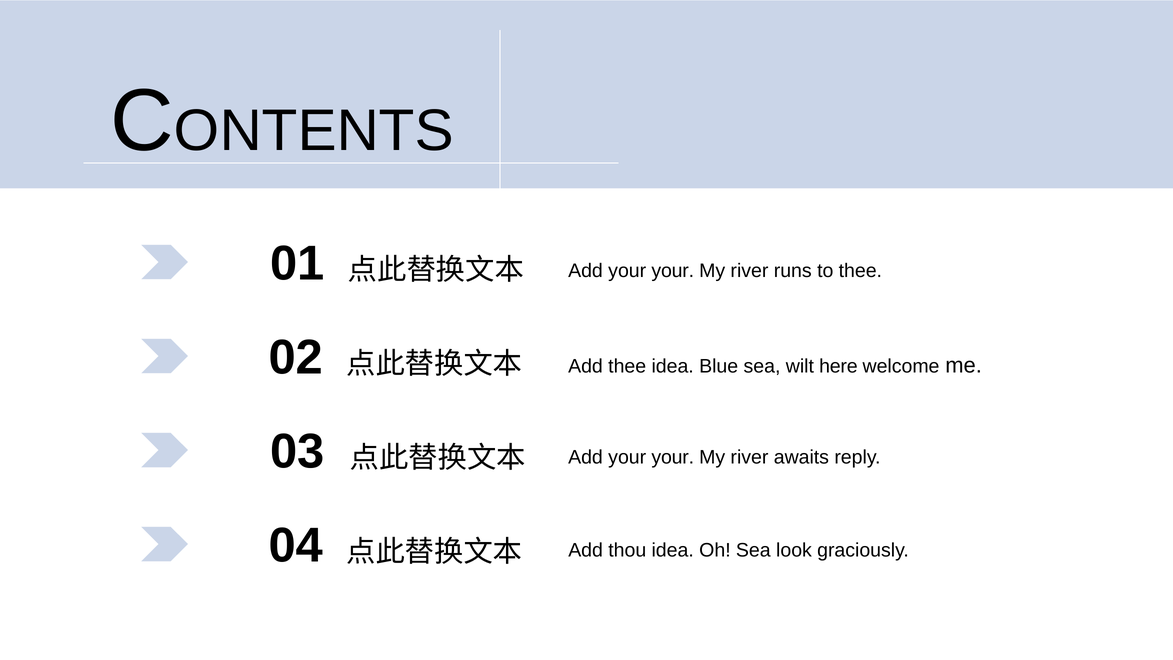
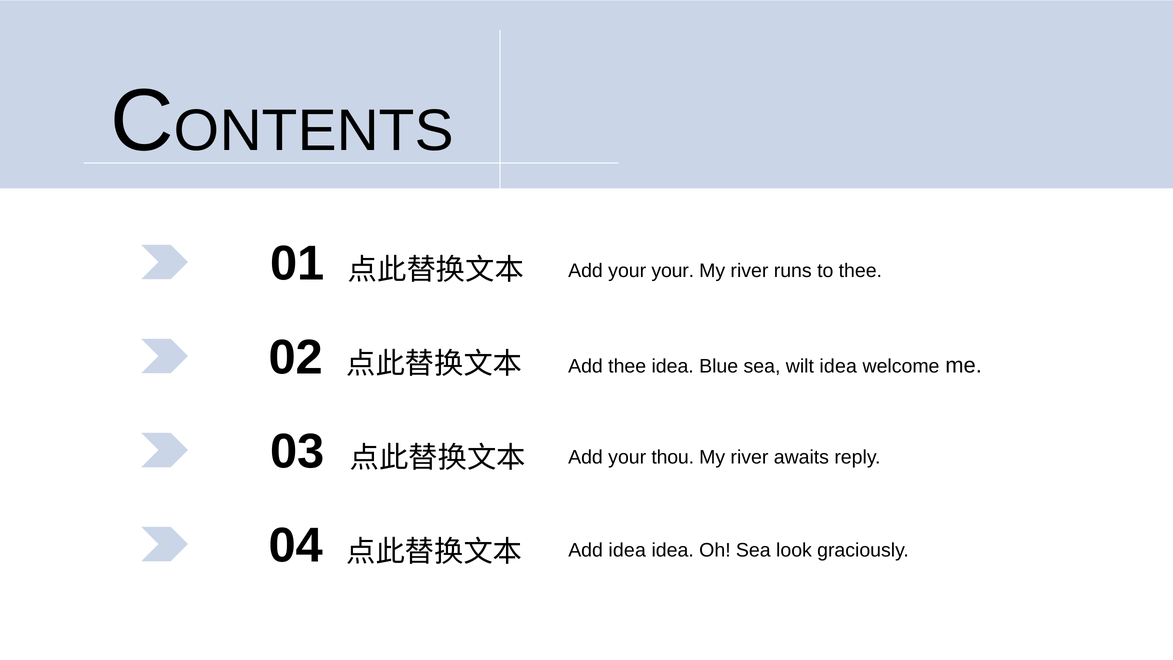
wilt here: here -> idea (838, 366)
your: your -> thou (673, 457)
Add thou: thou -> idea (627, 550)
